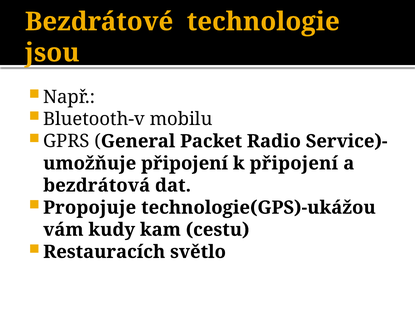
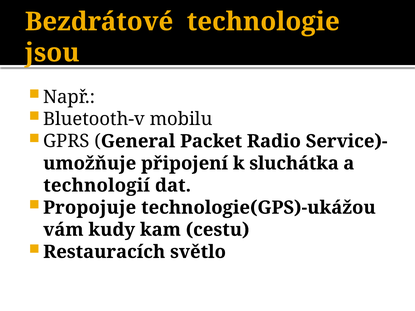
k připojení: připojení -> sluchátka (294, 163)
bezdrátová: bezdrátová -> technologií (97, 186)
